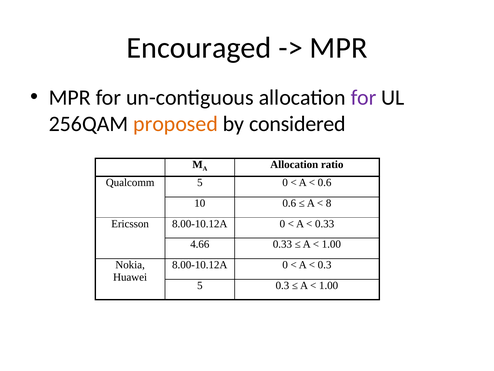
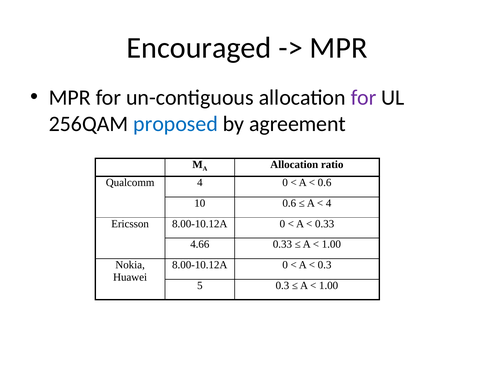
proposed colour: orange -> blue (176, 124)
considered: considered -> agreement (297, 124)
Qualcomm 5: 5 -> 4 (200, 182)
8: 8 -> 4 (329, 203)
